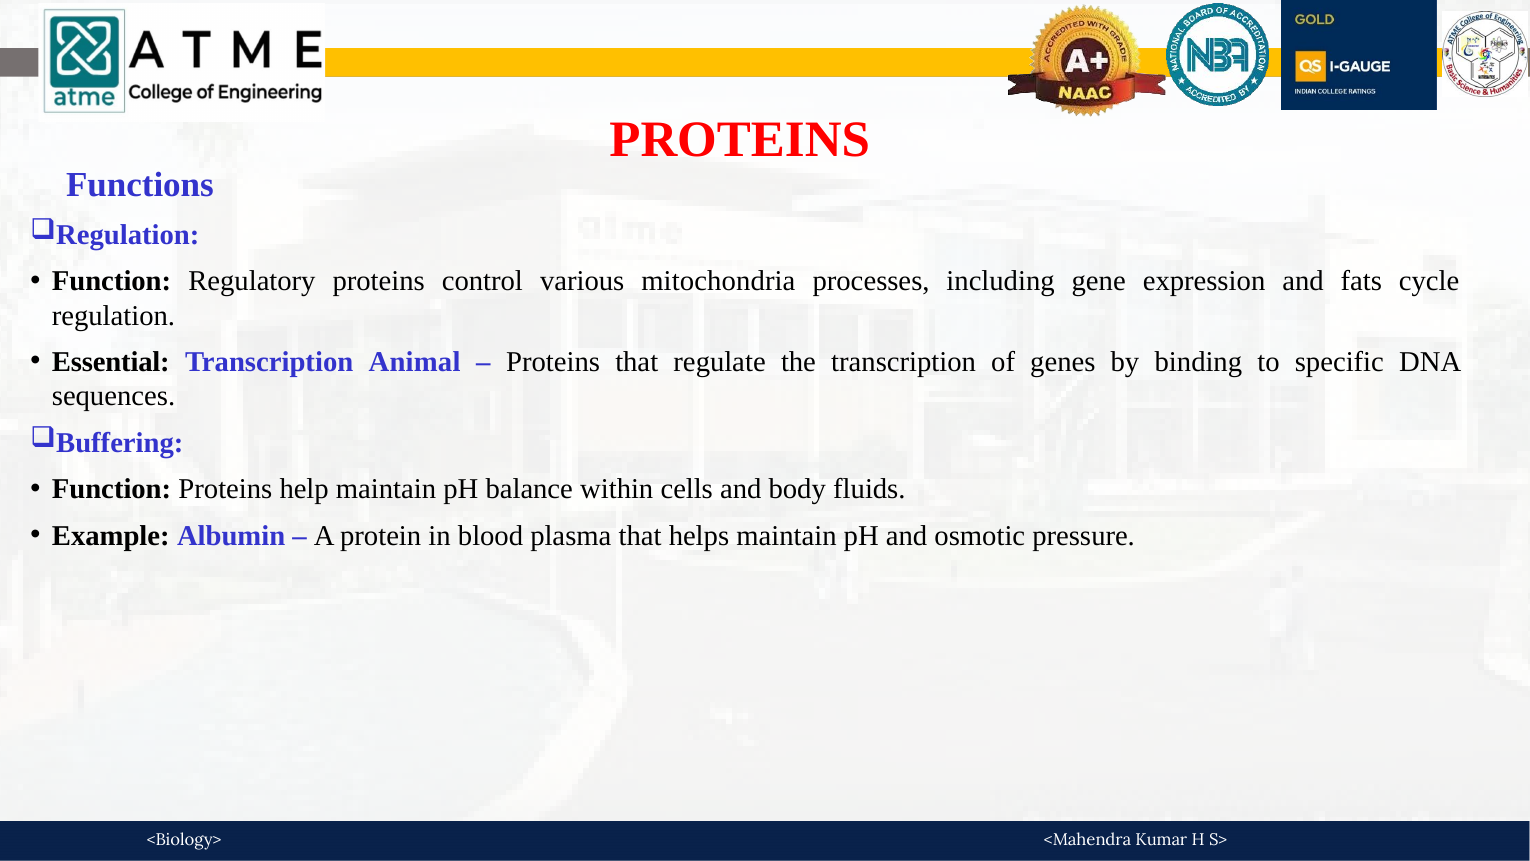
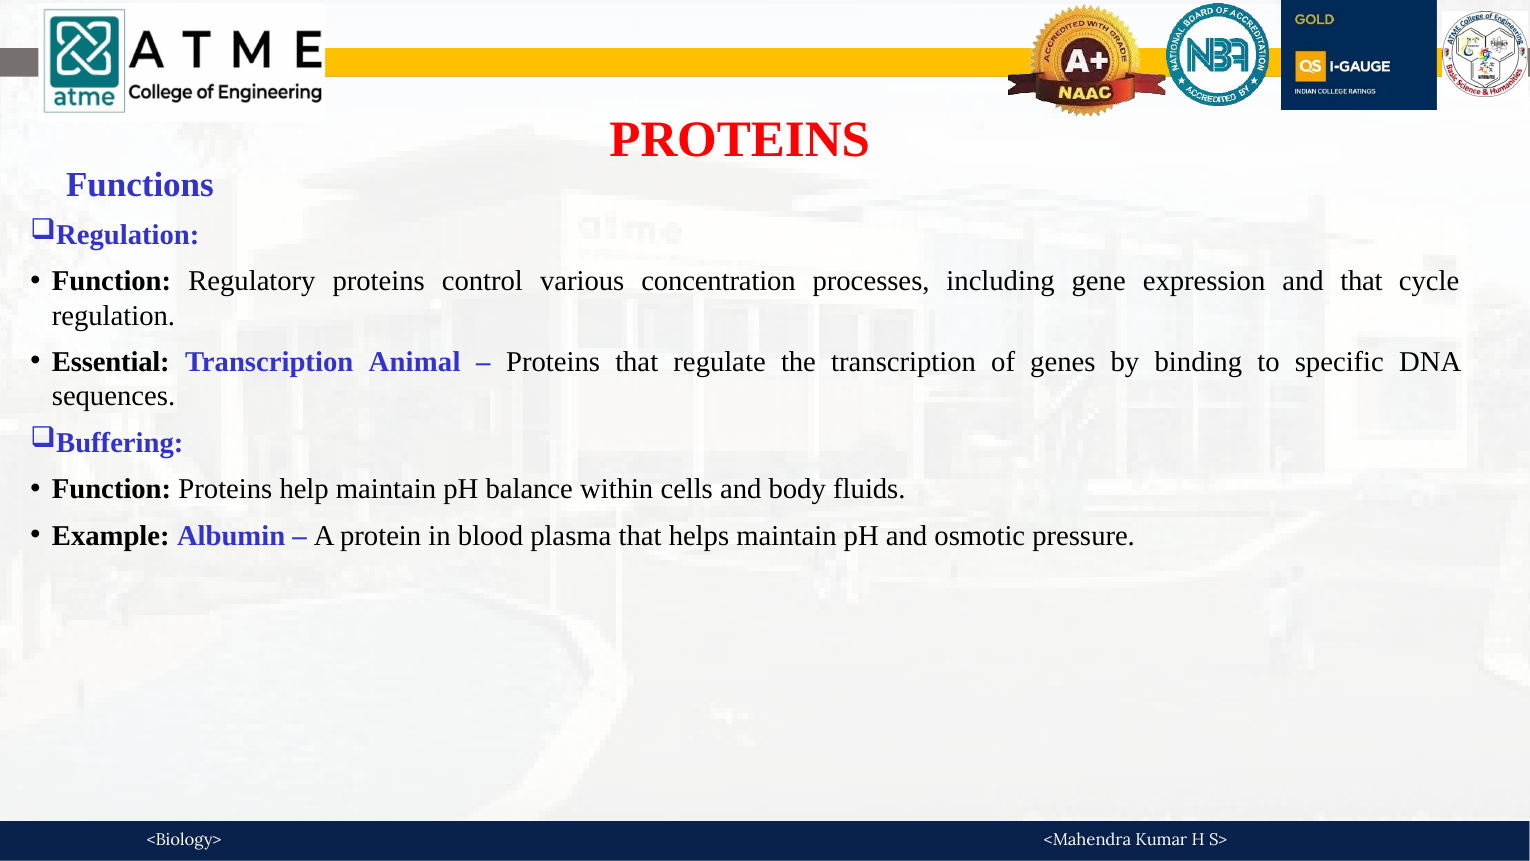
mitochondria: mitochondria -> concentration (719, 281)
and fats: fats -> that (1361, 281)
